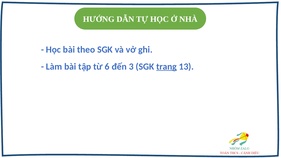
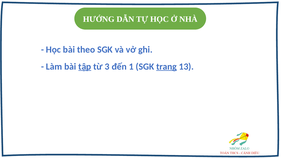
tập underline: none -> present (85, 67)
6: 6 -> 3 (107, 67)
3: 3 -> 1 (131, 67)
